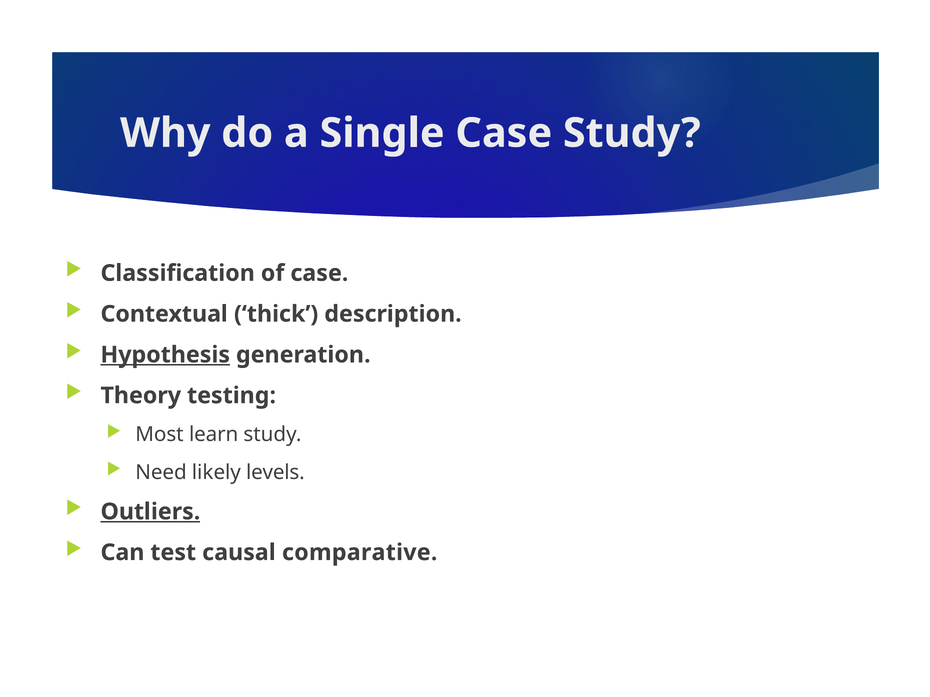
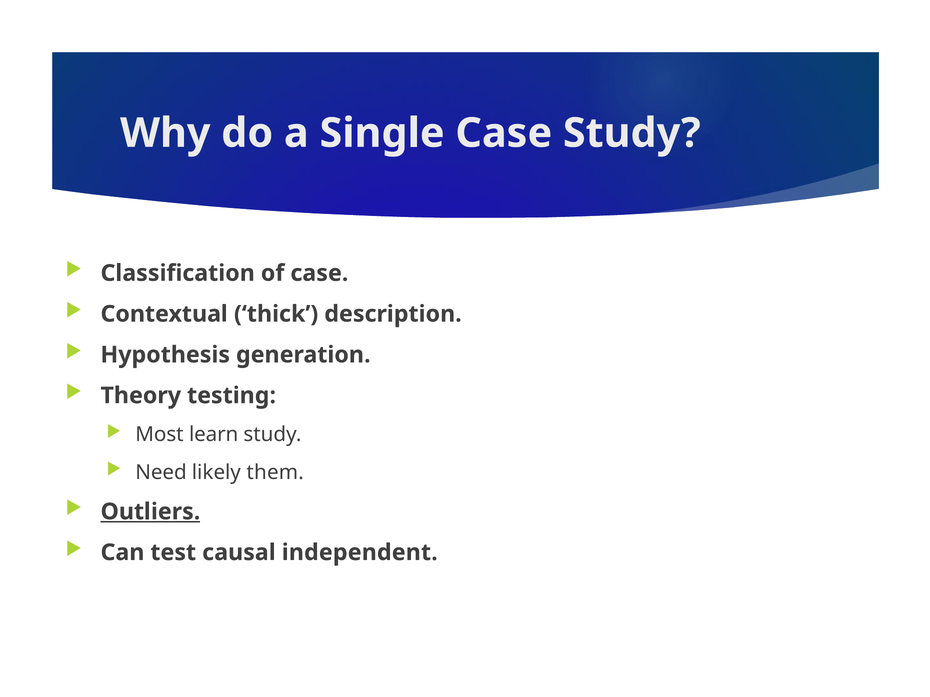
Hypothesis underline: present -> none (165, 355)
levels: levels -> them (275, 473)
comparative: comparative -> independent (360, 553)
